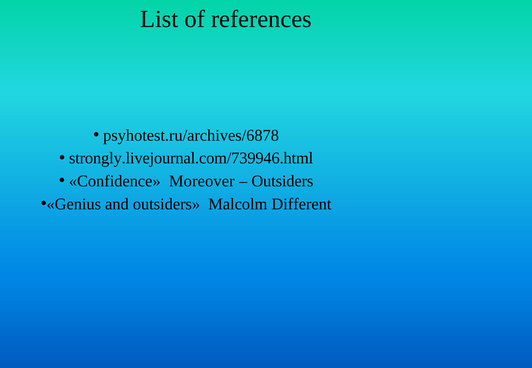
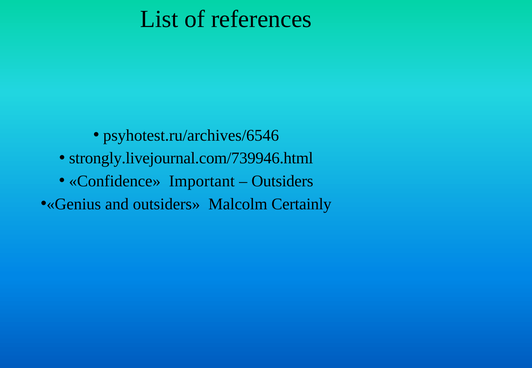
psyhotest.ru/archives/6878: psyhotest.ru/archives/6878 -> psyhotest.ru/archives/6546 (191, 135)
Moreover: Moreover -> Important (202, 181)
Different: Different -> Certainly (301, 204)
